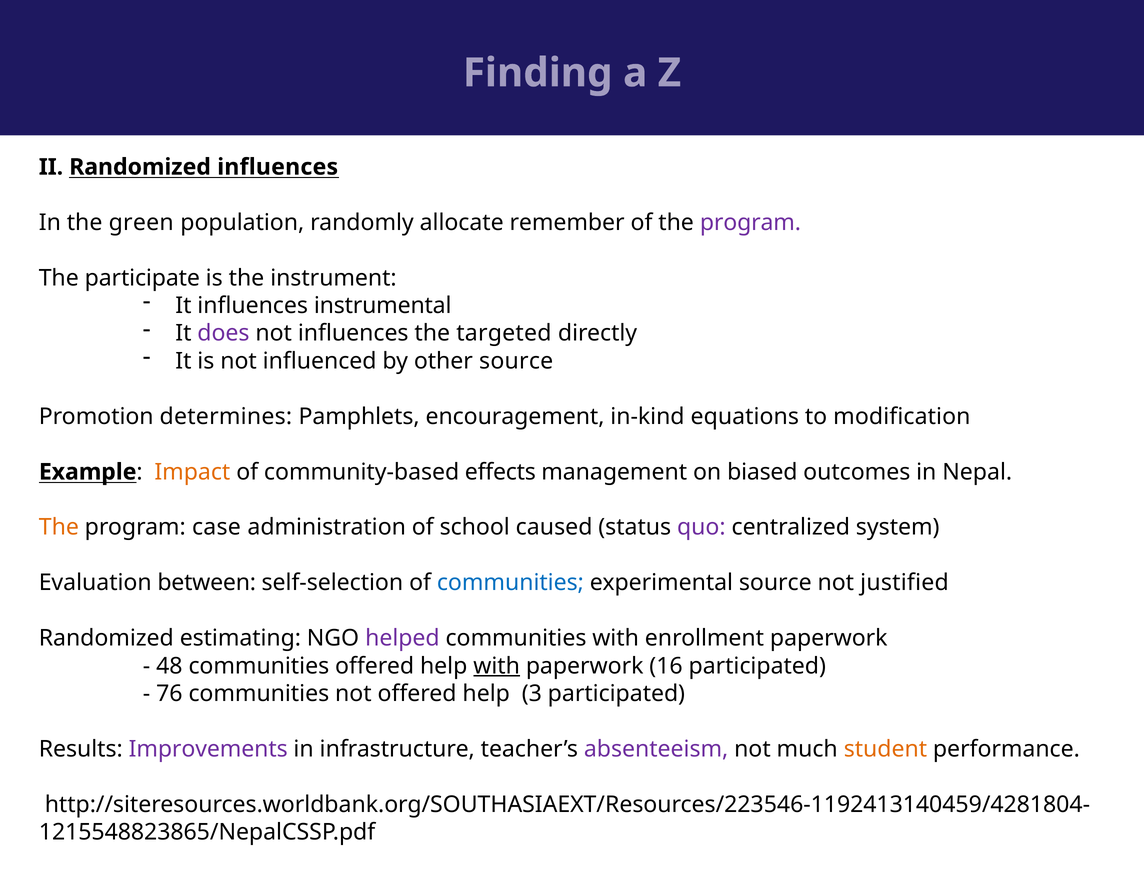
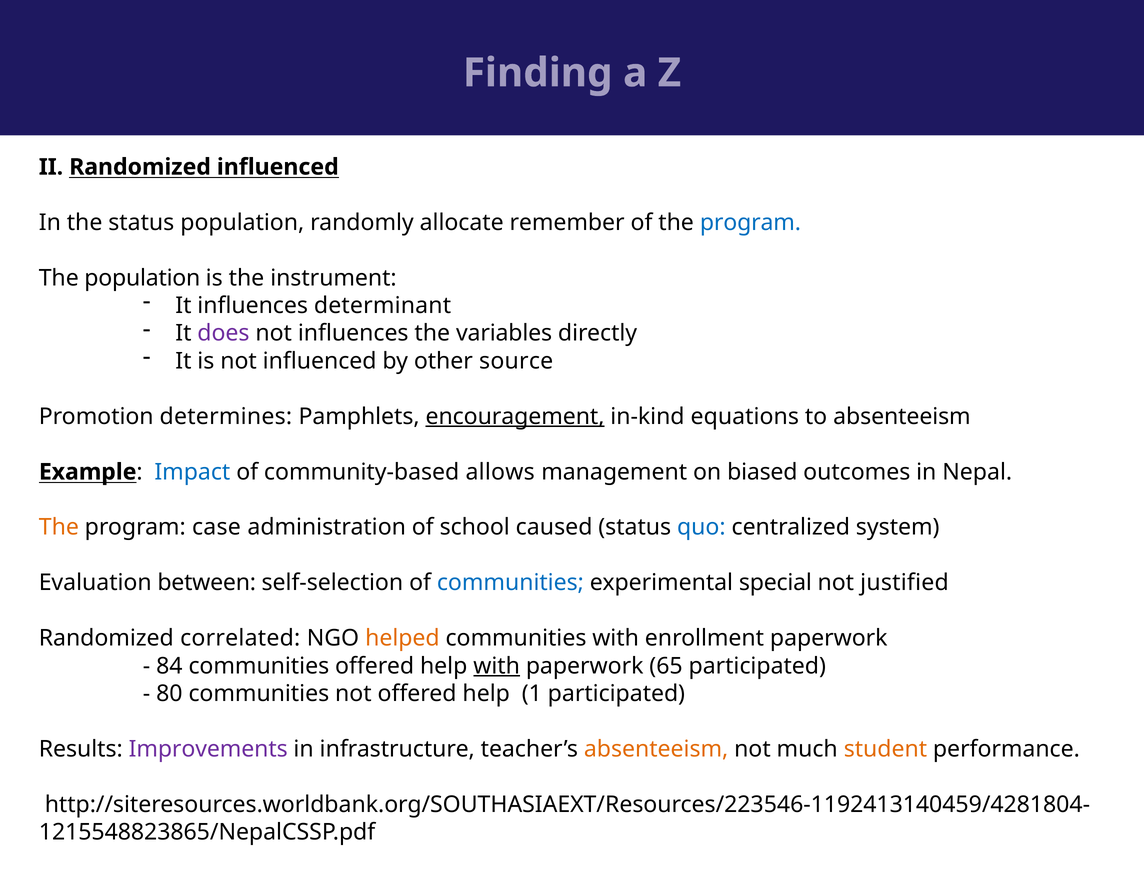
Randomized influences: influences -> influenced (278, 167)
the green: green -> status (141, 222)
program colour: purple -> blue (750, 222)
The participate: participate -> population (142, 278)
instrumental: instrumental -> determinant (383, 306)
targeted: targeted -> variables (504, 333)
encouragement underline: none -> present (515, 416)
to modification: modification -> absenteeism (902, 416)
Impact colour: orange -> blue (192, 472)
effects: effects -> allows (500, 472)
quo colour: purple -> blue (701, 527)
experimental source: source -> special (775, 583)
estimating: estimating -> correlated (240, 638)
helped colour: purple -> orange (402, 638)
48: 48 -> 84 (169, 666)
16: 16 -> 65 (666, 666)
76: 76 -> 80 (169, 694)
3: 3 -> 1 (532, 694)
absenteeism colour: purple -> orange (656, 749)
